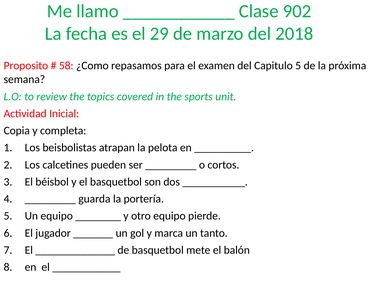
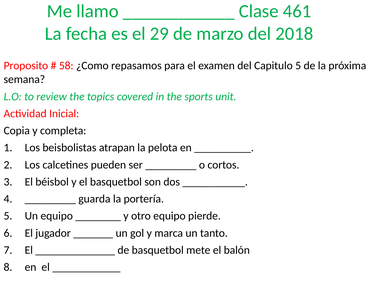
902: 902 -> 461 (297, 11)
